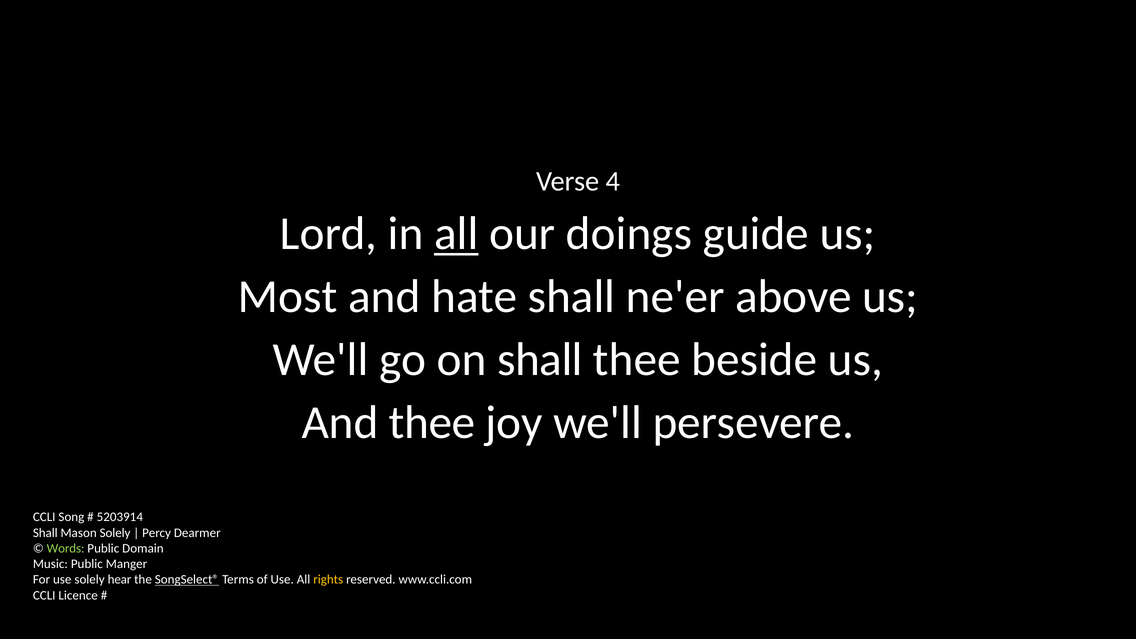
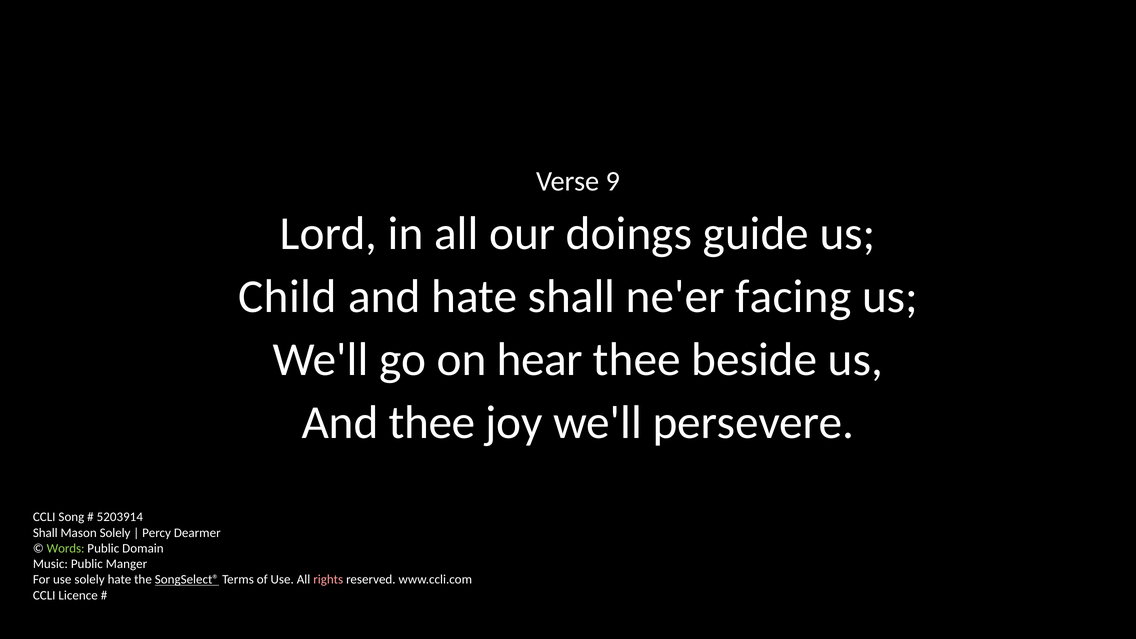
4: 4 -> 9 (613, 181)
all underline: present -> none (456, 234)
Most: Most -> Child (287, 297)
above: above -> facing (793, 297)
on shall: shall -> hear (540, 360)
solely hear: hear -> hate (120, 580)
rights colour: yellow -> pink (328, 580)
